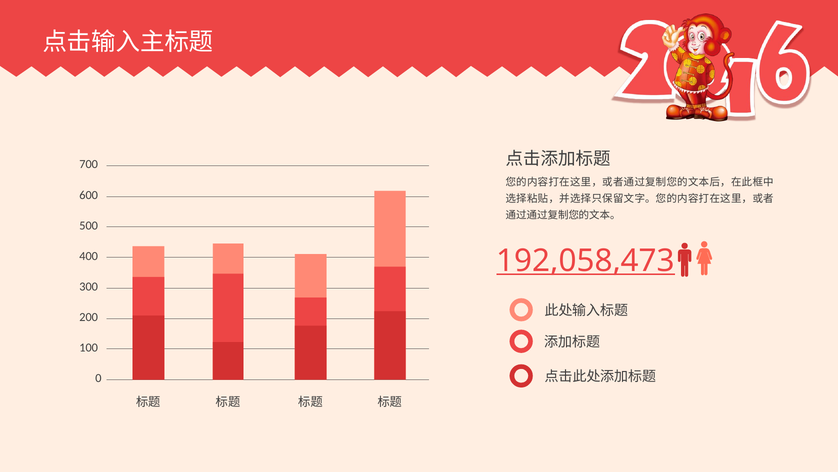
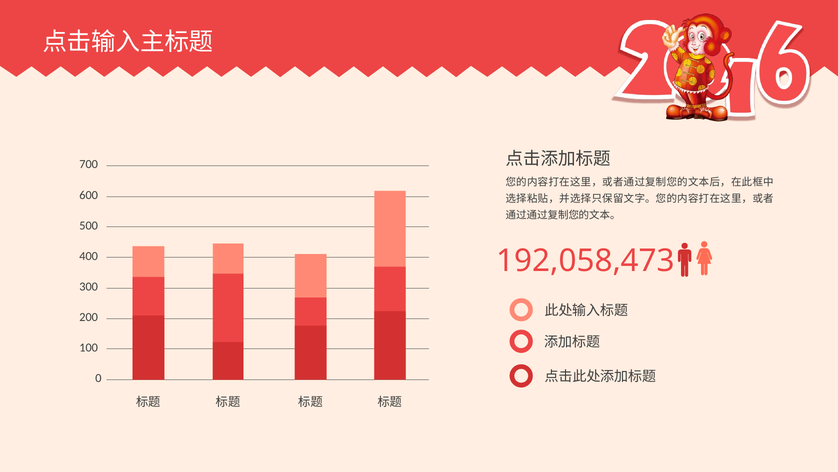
192,058,473 underline: present -> none (586, 260)
